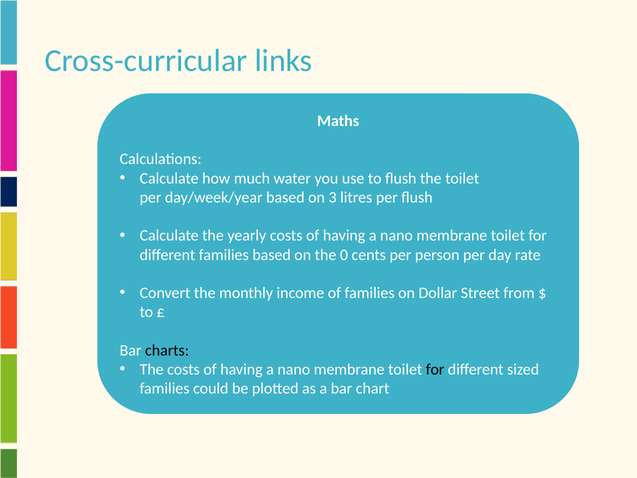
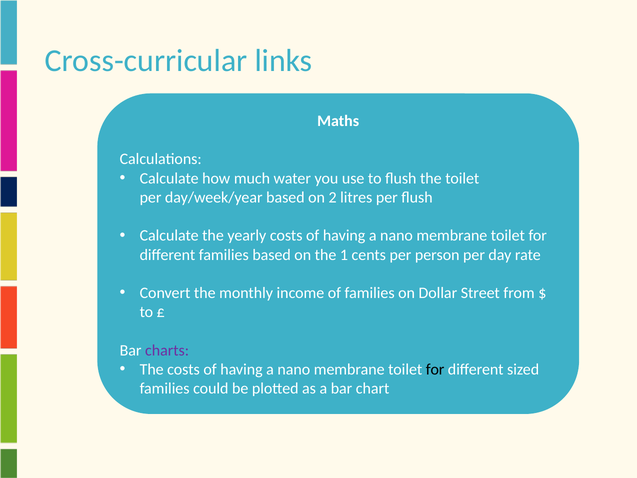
3: 3 -> 2 (333, 197)
0: 0 -> 1 (344, 255)
charts colour: black -> purple (167, 350)
